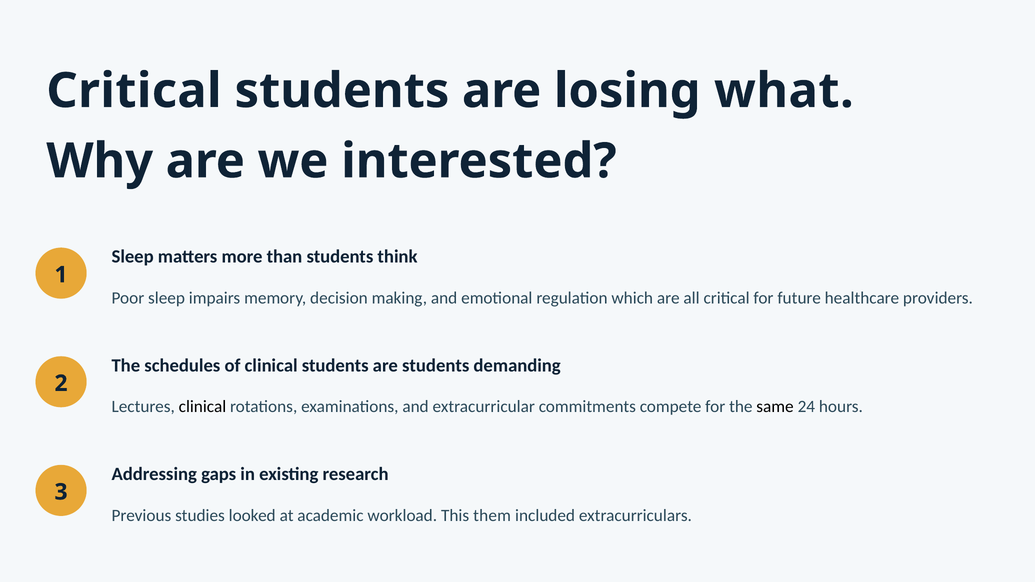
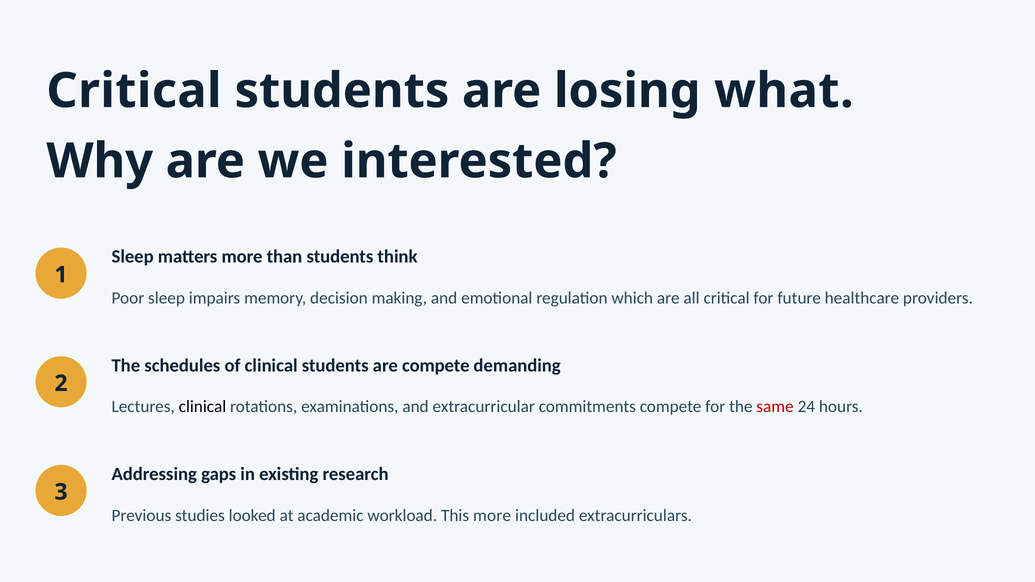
are students: students -> compete (436, 366)
same colour: black -> red (775, 407)
This them: them -> more (492, 516)
